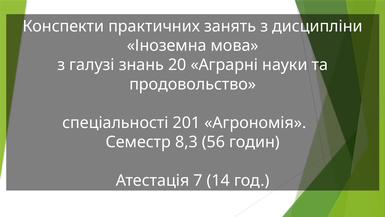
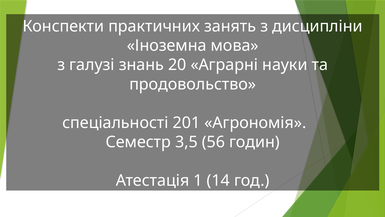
8,3: 8,3 -> 3,5 (186, 142)
7: 7 -> 1 (198, 180)
